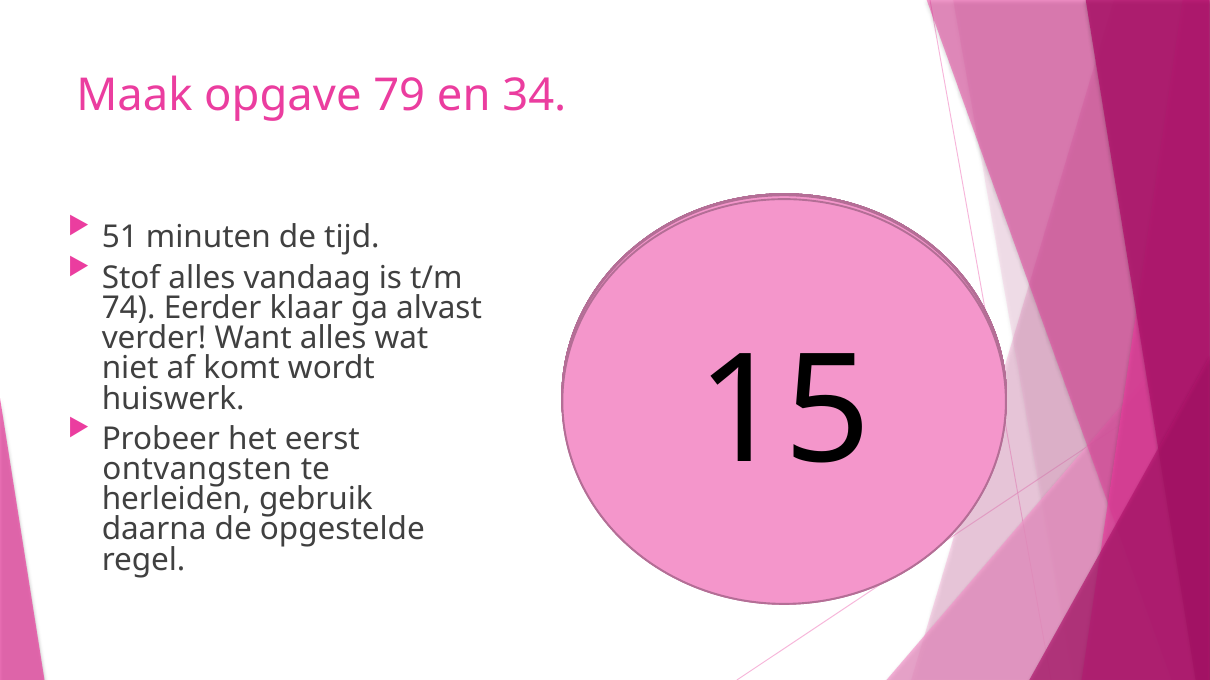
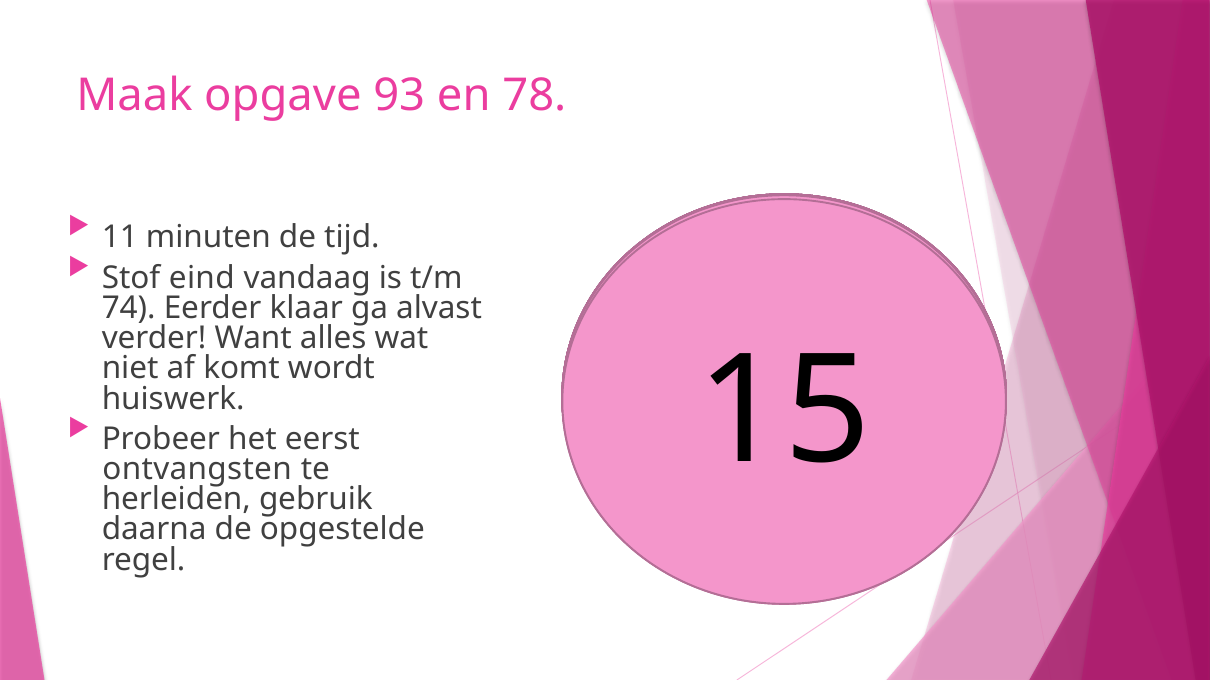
79: 79 -> 93 (399, 95)
34: 34 -> 78 (534, 95)
51: 51 -> 11 (120, 238)
Stof alles: alles -> eind (202, 278)
